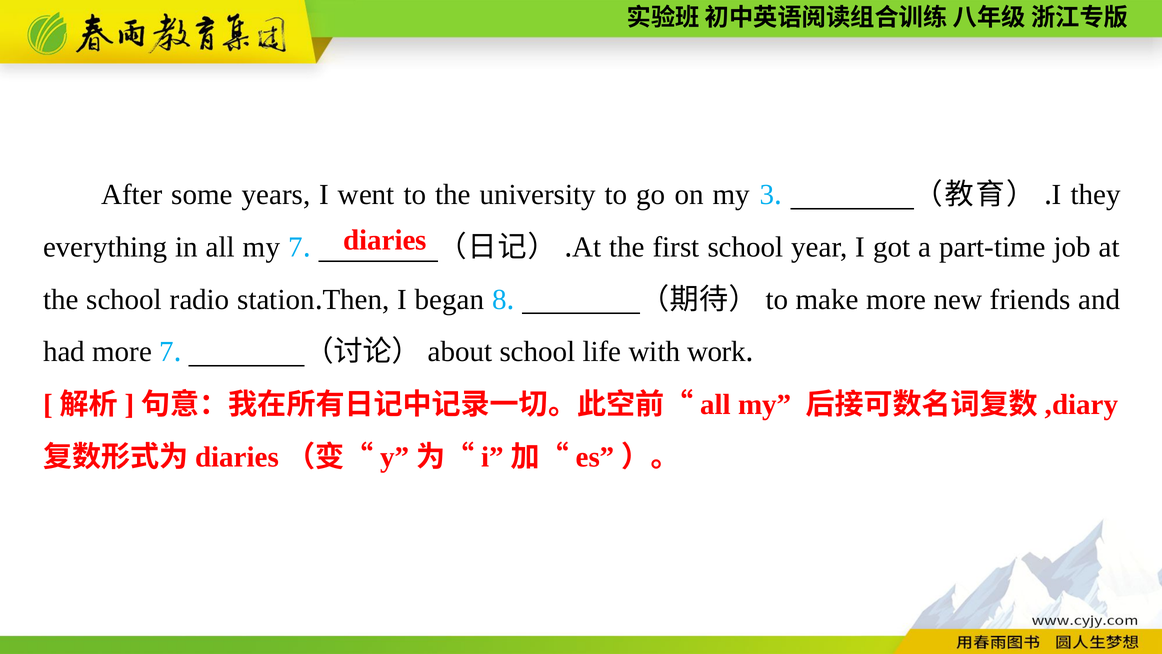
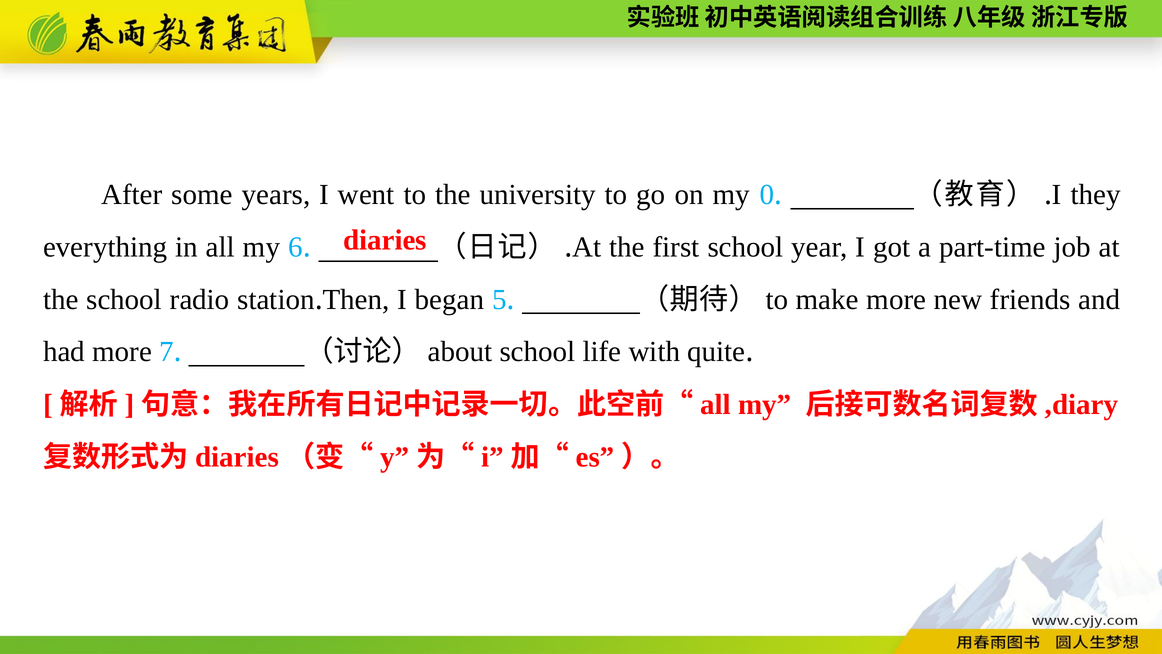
3: 3 -> 0 (767, 195)
my 7: 7 -> 6 (296, 247)
8: 8 -> 5 (499, 299)
work: work -> quite (716, 352)
